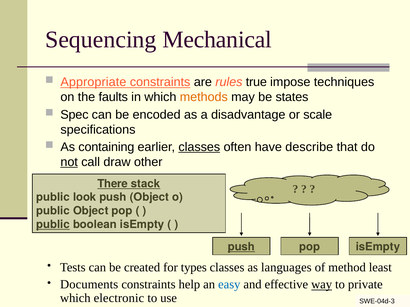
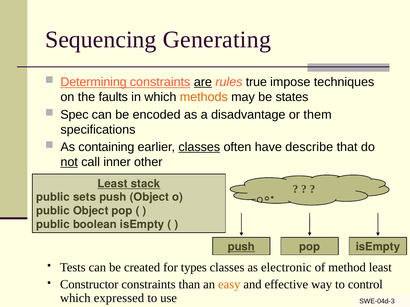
Mechanical: Mechanical -> Generating (217, 40)
Appropriate: Appropriate -> Determining (94, 82)
are underline: none -> present (203, 82)
scale: scale -> them (318, 115)
draw: draw -> inner (117, 162)
There: There -> Least (113, 184)
look: look -> sets (85, 198)
public underline: present -> none (53, 225)
languages: languages -> electronic (286, 268)
Documents: Documents -> Constructor (89, 285)
help: help -> than (189, 285)
easy colour: blue -> orange (229, 285)
way underline: present -> none (322, 285)
private: private -> control (365, 285)
electronic: electronic -> expressed (119, 299)
